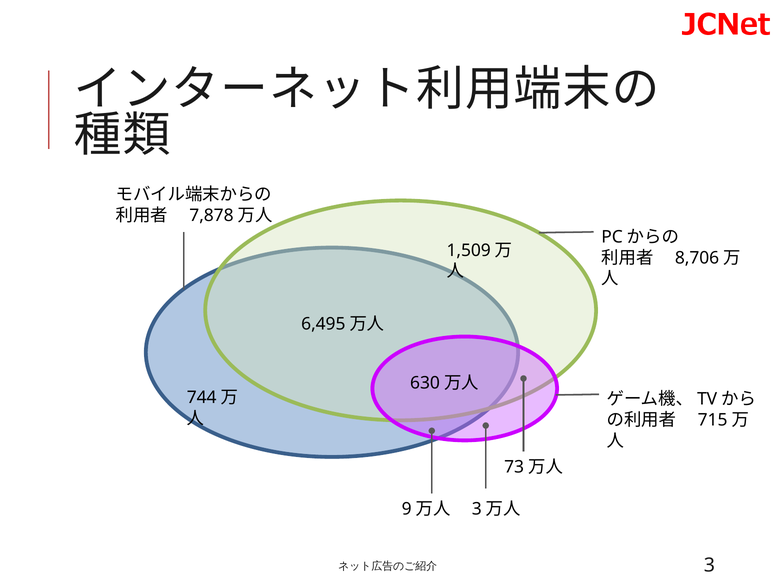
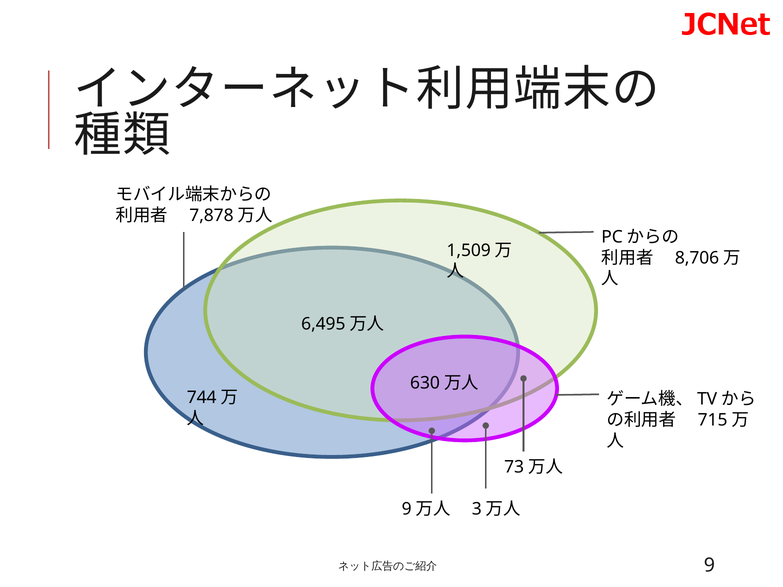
3: 3 -> 9 (709, 566)
